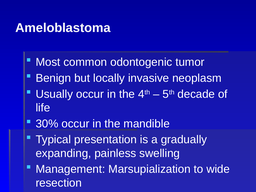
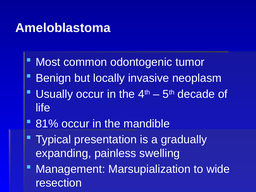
30%: 30% -> 81% (47, 124)
